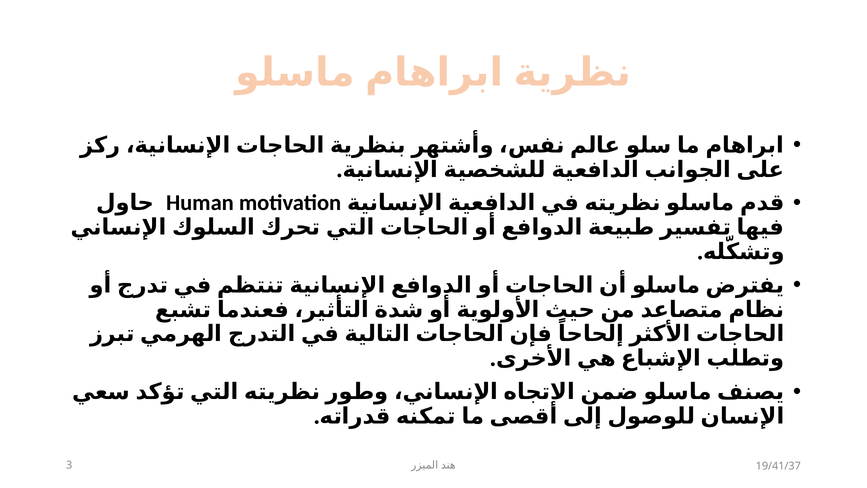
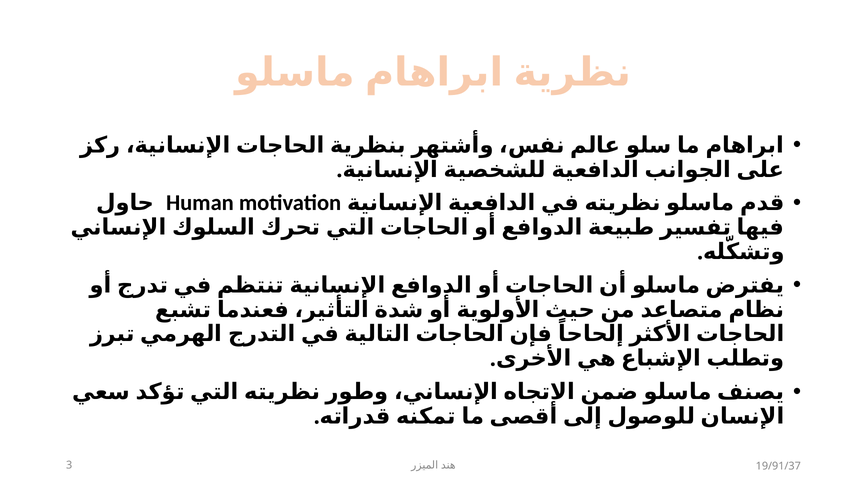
19/41/37: 19/41/37 -> 19/91/37 (778, 466)
